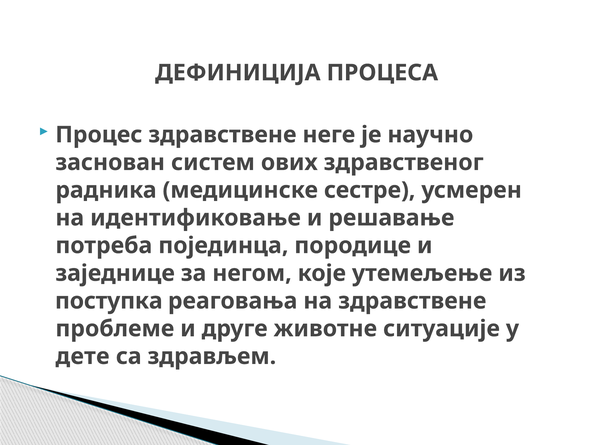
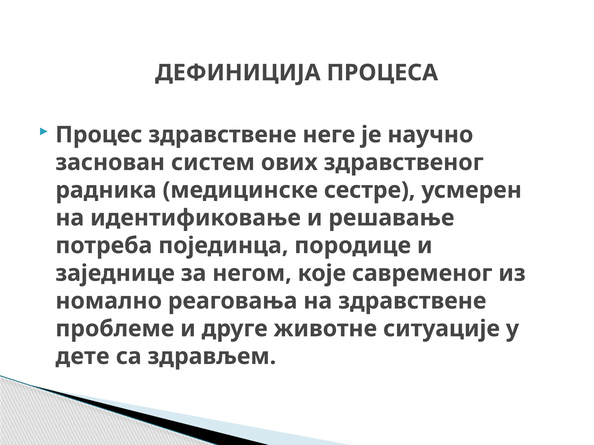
утемељење: утемељење -> савременог (422, 274)
поступка: поступка -> номално (109, 301)
